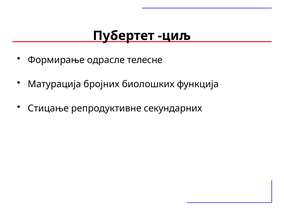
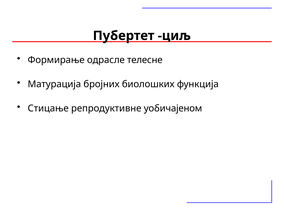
секундарних: секундарних -> уобичајеном (173, 108)
